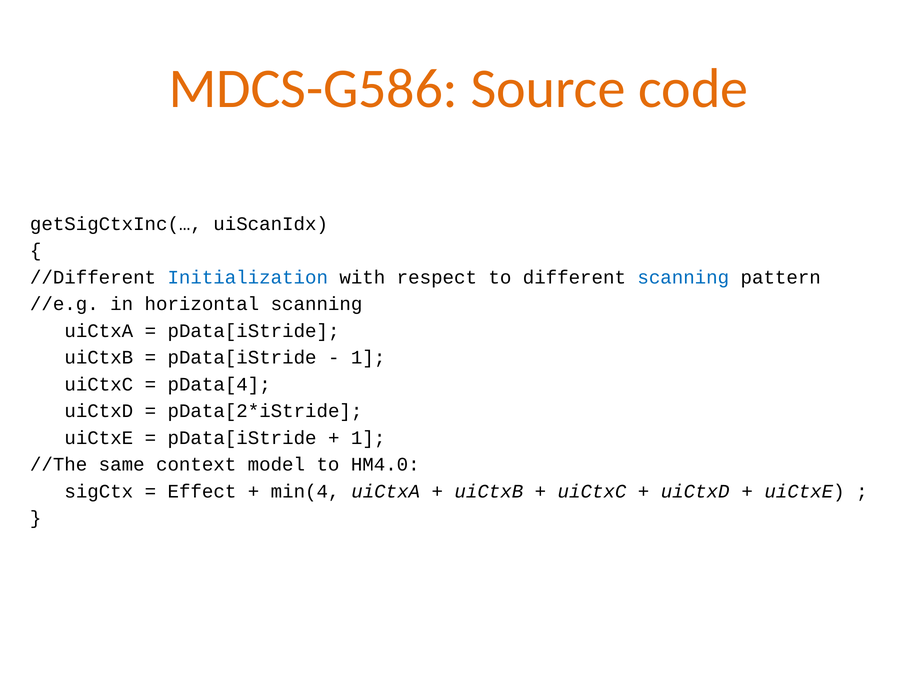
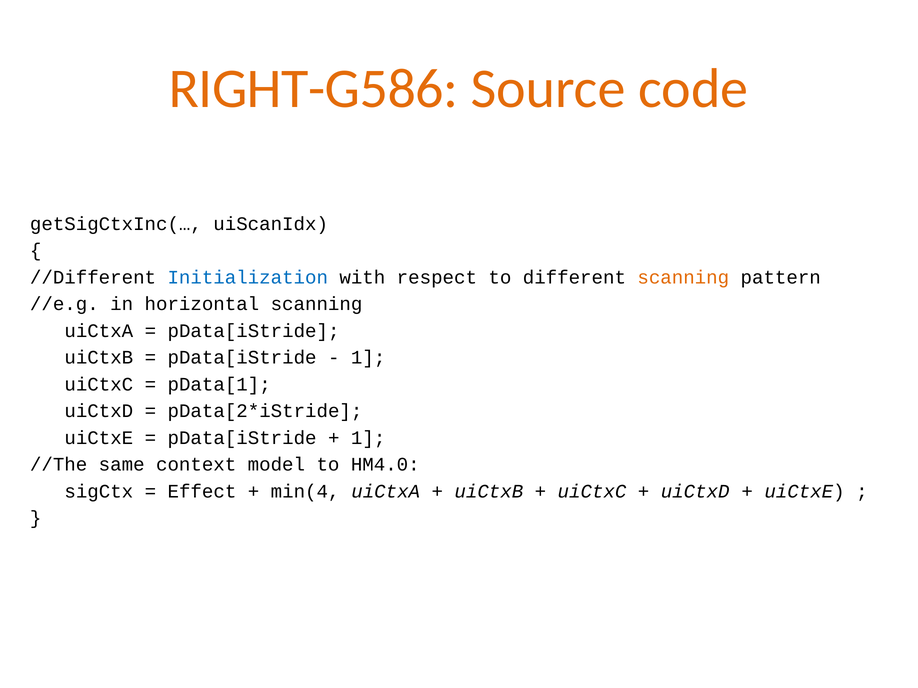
MDCS-G586: MDCS-G586 -> RIGHT-G586 (313, 89)
scanning colour: blue -> orange (683, 278)
pData[4: pData[4 -> pData[1 (219, 385)
